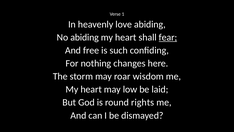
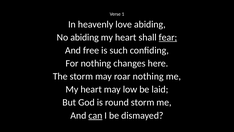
roar wisdom: wisdom -> nothing (148, 76)
round rights: rights -> storm (143, 102)
can underline: none -> present (95, 115)
